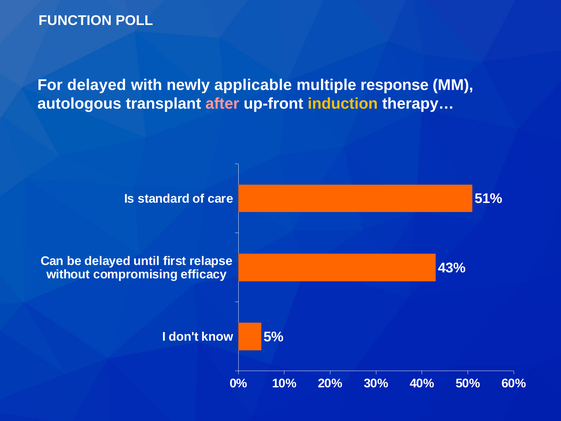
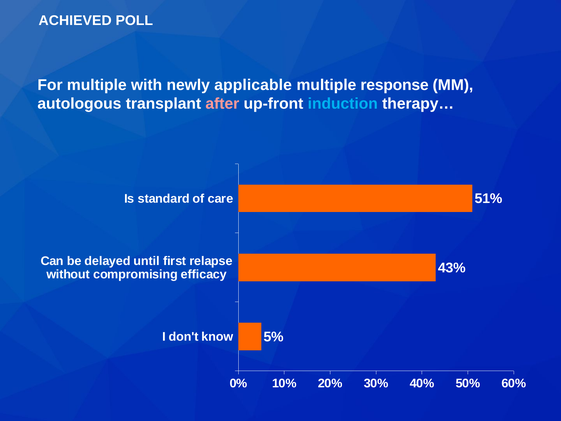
FUNCTION: FUNCTION -> ACHIEVED (75, 20)
For delayed: delayed -> multiple (97, 85)
induction colour: yellow -> light blue (343, 104)
